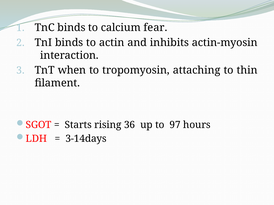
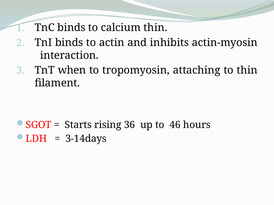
calcium fear: fear -> thin (155, 28)
97: 97 -> 46 (175, 125)
